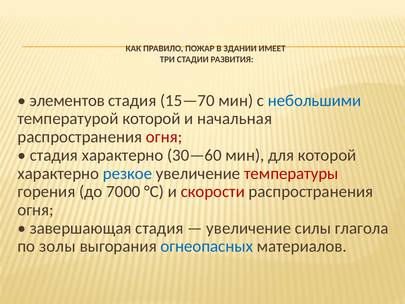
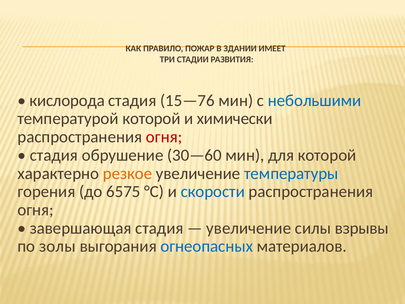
элементов: элементов -> кислорода (67, 100)
15—70: 15—70 -> 15—76 (187, 100)
начальная: начальная -> химически (235, 119)
стадия характерно: характерно -> обрушение (123, 155)
резкое colour: blue -> orange (128, 173)
температуры colour: red -> blue (291, 173)
7000: 7000 -> 6575 (123, 192)
скорости colour: red -> blue (213, 192)
глагола: глагола -> взрывы (362, 228)
